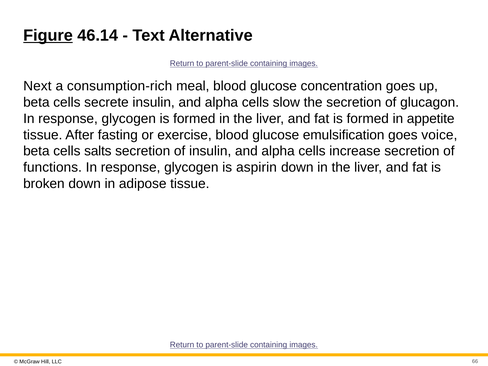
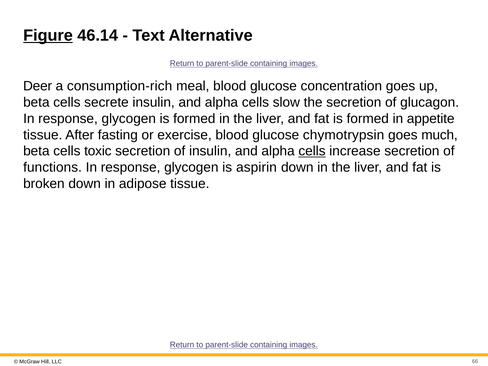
Next: Next -> Deer (38, 86)
emulsification: emulsification -> chymotrypsin (344, 135)
voice: voice -> much (440, 135)
salts: salts -> toxic (98, 151)
cells underline: none -> present (312, 151)
